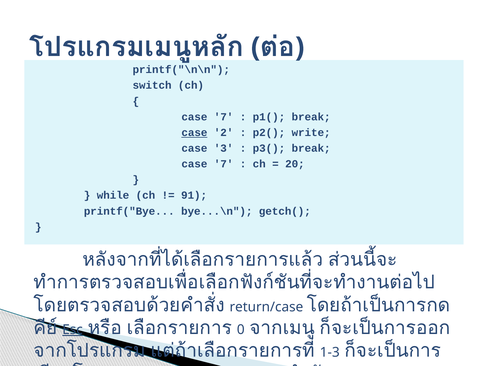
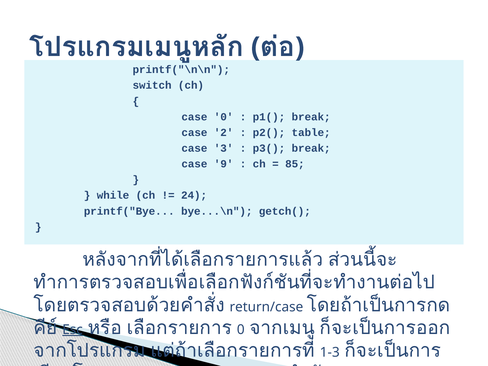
7: 7 -> 0 (224, 117)
case underline: present -> none (194, 133)
write: write -> table (311, 133)
7: 7 -> 9 (224, 164)
20: 20 -> 85 (295, 164)
91: 91 -> 24 (194, 195)
